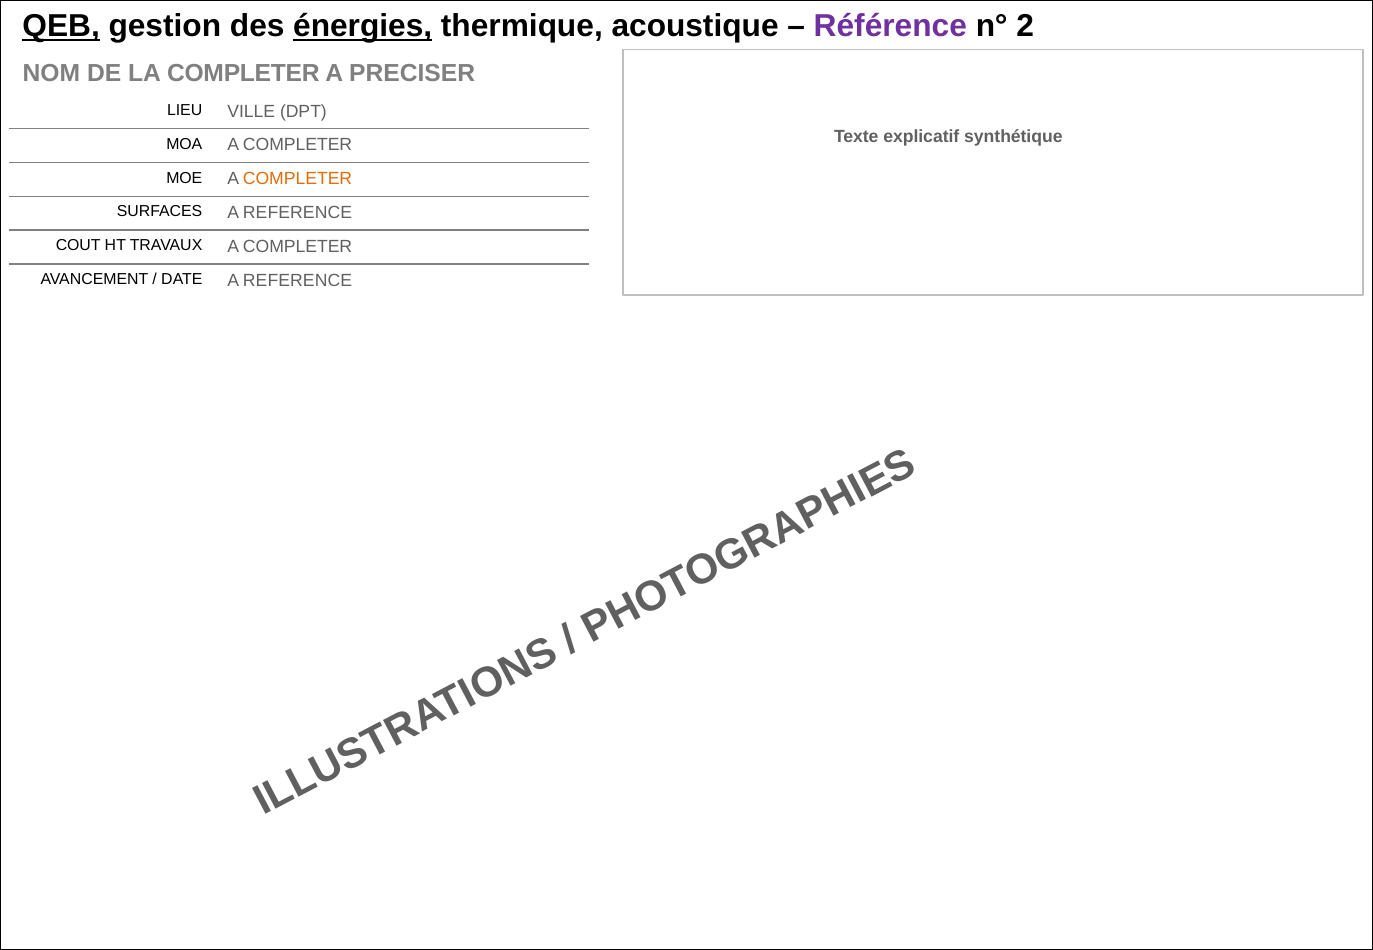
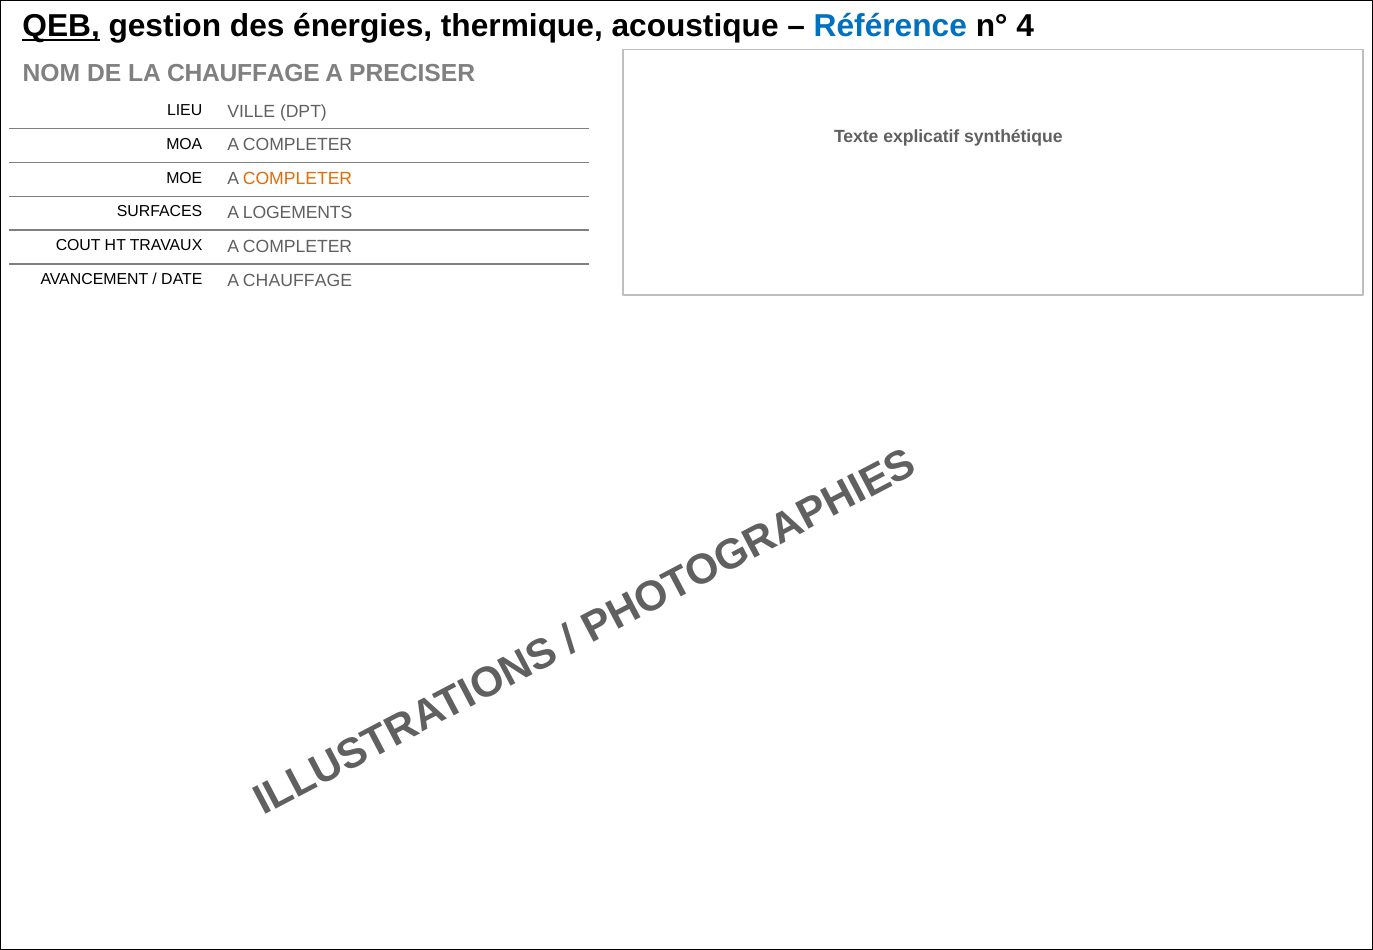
énergies underline: present -> none (363, 26)
Référence colour: purple -> blue (890, 26)
2: 2 -> 4 (1025, 26)
LA COMPLETER: COMPLETER -> CHAUFFAGE (243, 73)
SURFACES A REFERENCE: REFERENCE -> LOGEMENTS (298, 213)
DATE A REFERENCE: REFERENCE -> CHAUFFAGE (297, 280)
